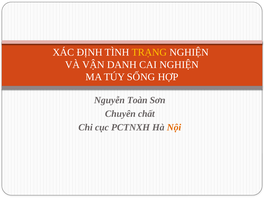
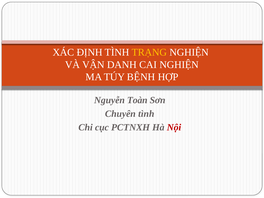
SỐNG: SỐNG -> BỆNH (141, 77)
Chuyên chất: chất -> tình (146, 114)
Nội colour: orange -> red (174, 127)
